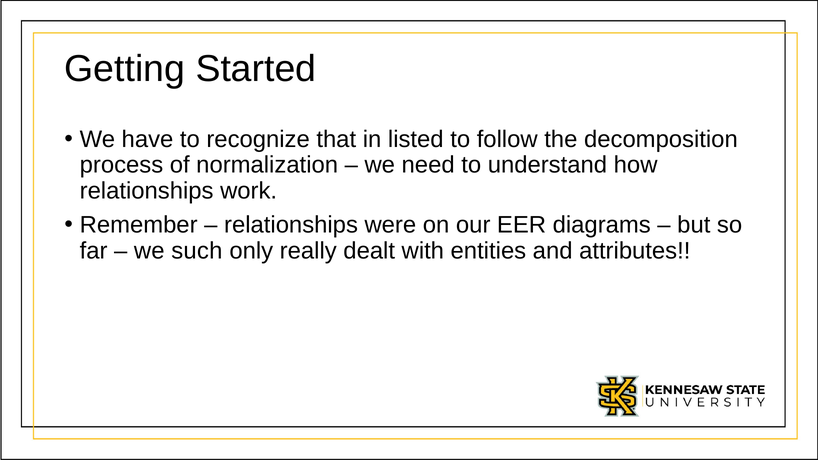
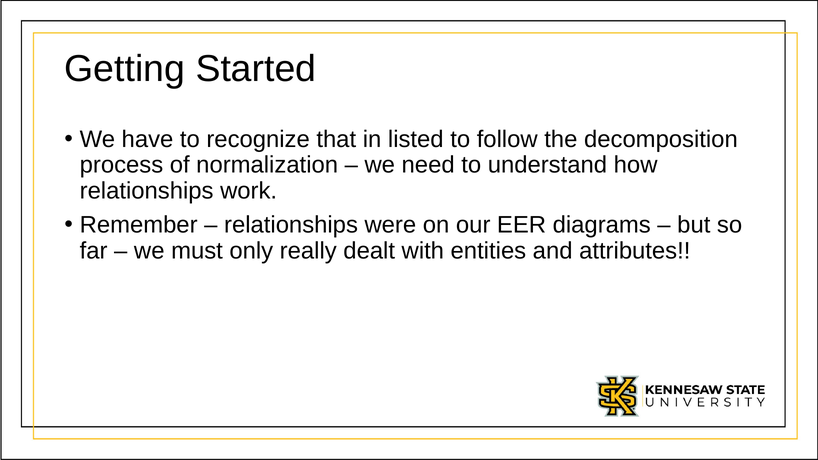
such: such -> must (197, 251)
